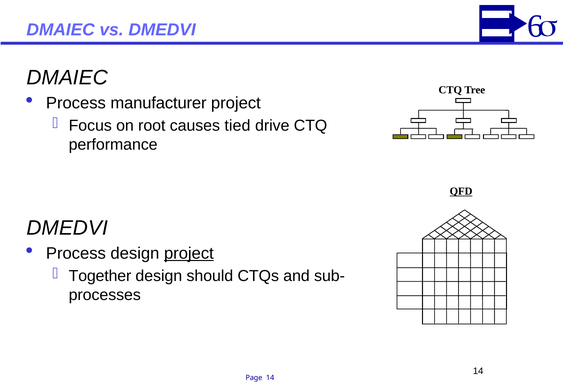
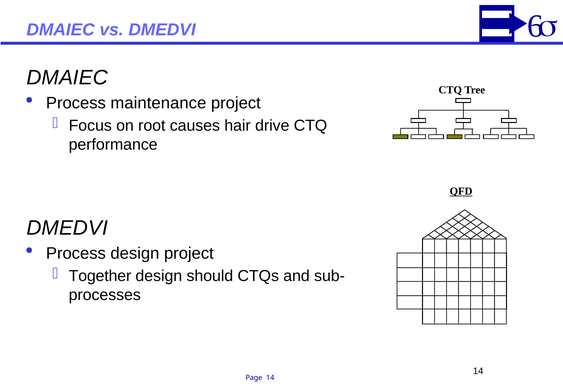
manufacturer: manufacturer -> maintenance (158, 103)
tied: tied -> hair (238, 126)
project underline: present -> none (189, 254)
